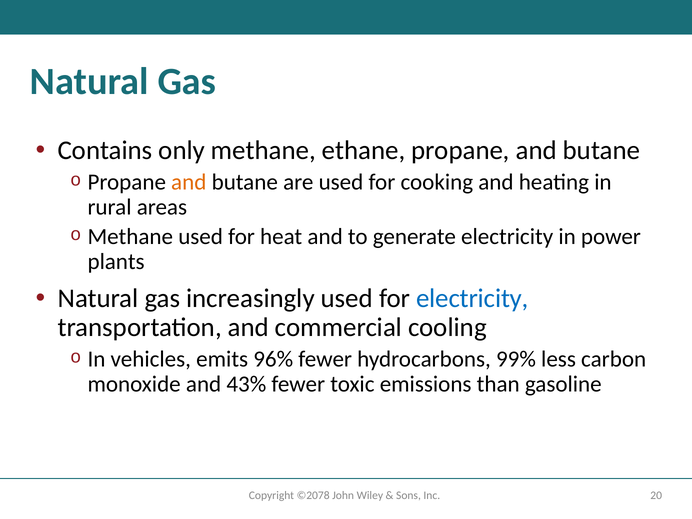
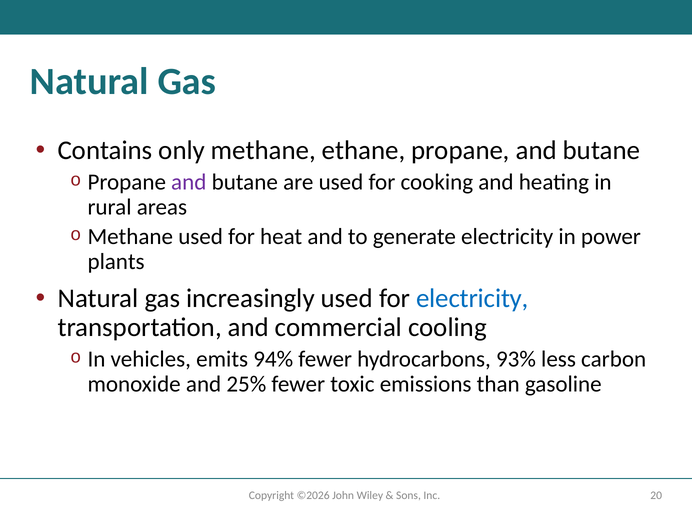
and colour: orange -> purple (189, 182)
96%: 96% -> 94% (273, 359)
99%: 99% -> 93% (516, 359)
43%: 43% -> 25% (246, 384)
©2078: ©2078 -> ©2026 (313, 496)
